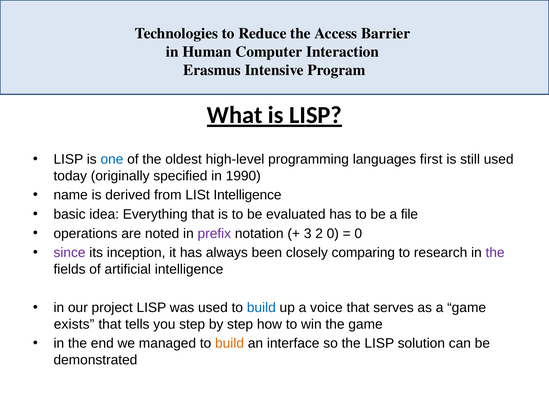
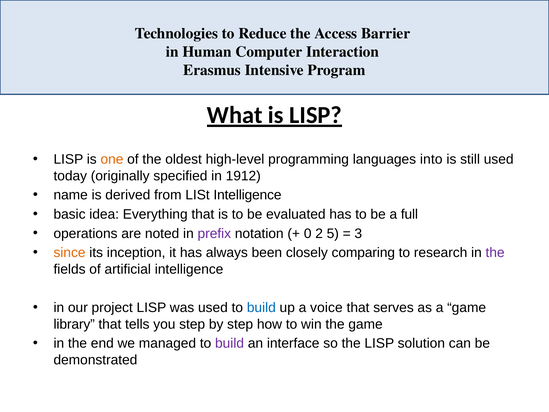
one colour: blue -> orange (112, 159)
first: first -> into (431, 159)
1990: 1990 -> 1912 (243, 176)
file: file -> full (409, 214)
3: 3 -> 0 (308, 233)
2 0: 0 -> 5 (333, 233)
0: 0 -> 3 (358, 233)
since colour: purple -> orange (70, 253)
exists: exists -> library (74, 324)
build colour: orange -> purple (230, 343)
